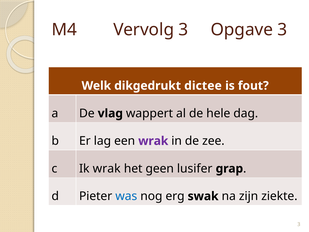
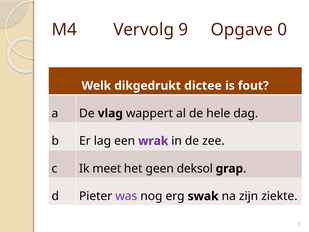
Vervolg 3: 3 -> 9 (183, 30)
Opgave 3: 3 -> 0 (282, 30)
Ik wrak: wrak -> meet (107, 168)
lusifer: lusifer -> deksol (195, 168)
was colour: blue -> purple (126, 196)
